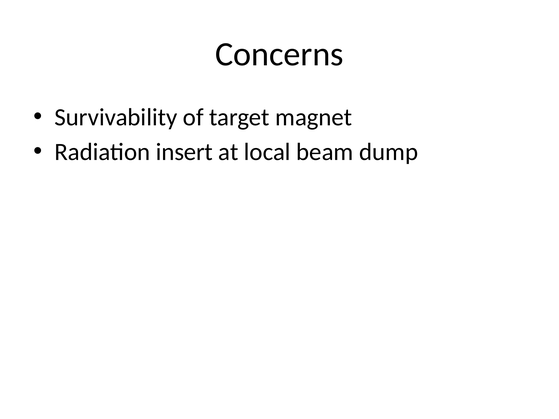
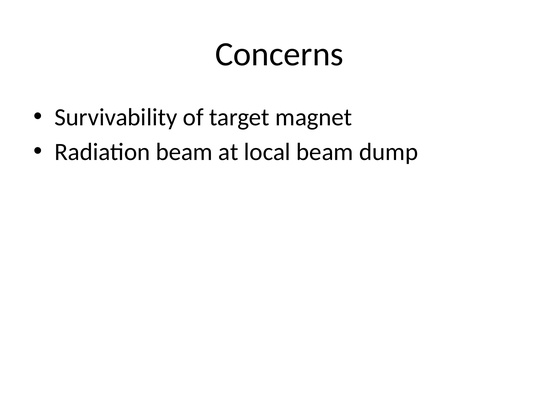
Radiation insert: insert -> beam (184, 152)
